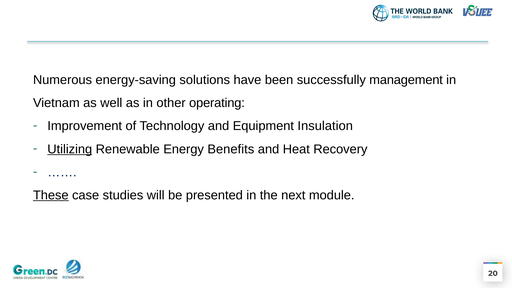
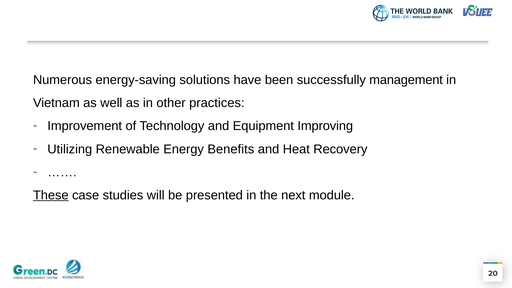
operating: operating -> practices (217, 103)
Insulation: Insulation -> Improving (325, 126)
Utilizing underline: present -> none (70, 149)
